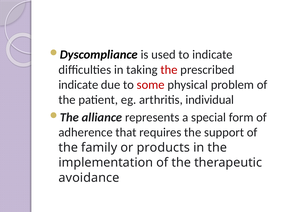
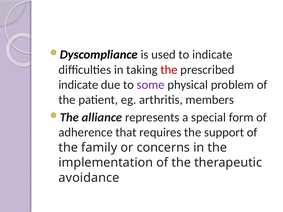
some colour: red -> purple (151, 85)
individual: individual -> members (210, 100)
products: products -> concerns (163, 148)
